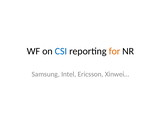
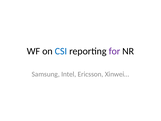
for colour: orange -> purple (114, 51)
